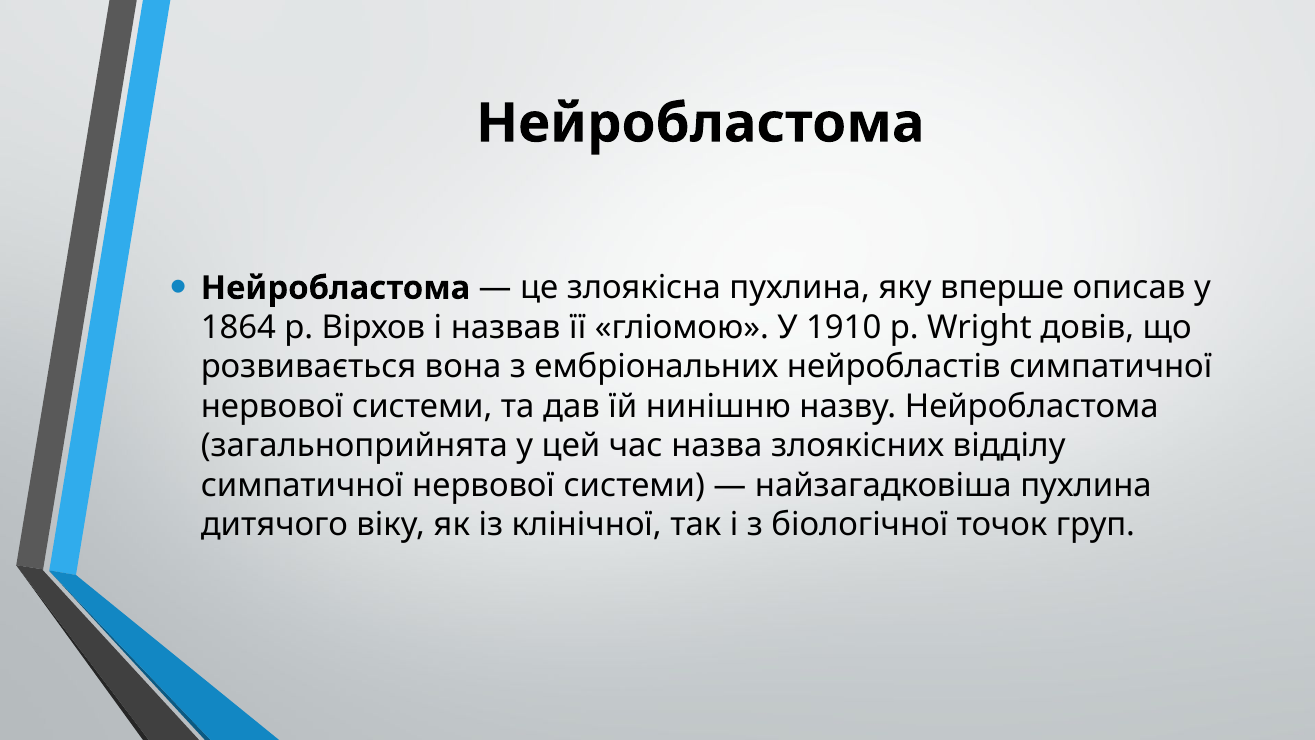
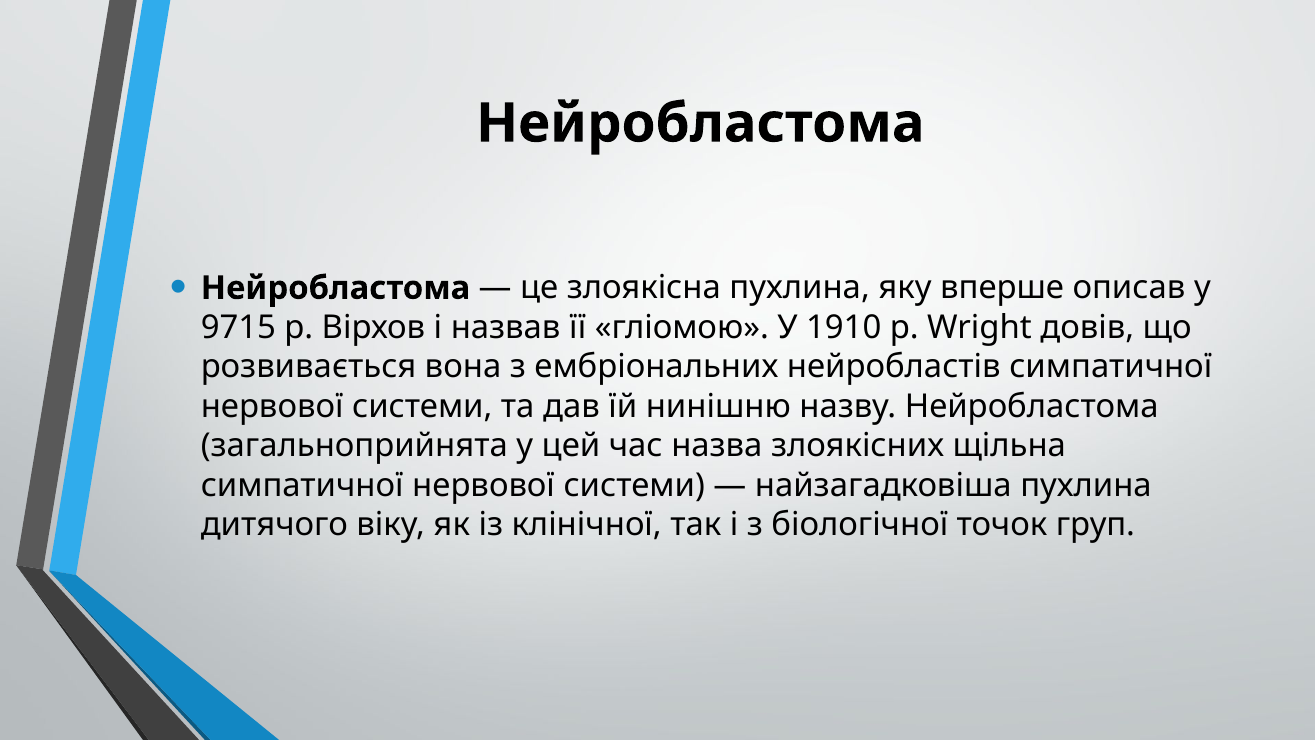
1864: 1864 -> 9715 (238, 327)
відділу: відділу -> щільна (1009, 446)
